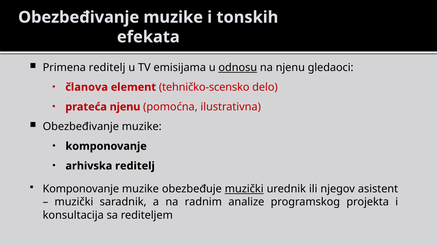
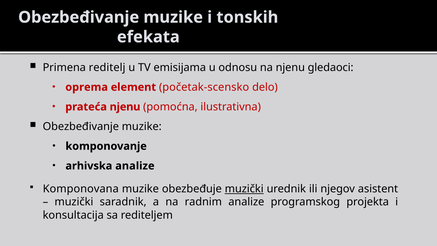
odnosu underline: present -> none (238, 67)
članova: članova -> oprema (87, 87)
tehničko-scensko: tehničko-scensko -> početak-scensko (204, 87)
arhivska reditelj: reditelj -> analize (135, 166)
Komponovanje: Komponovanje -> Komponovana (81, 189)
